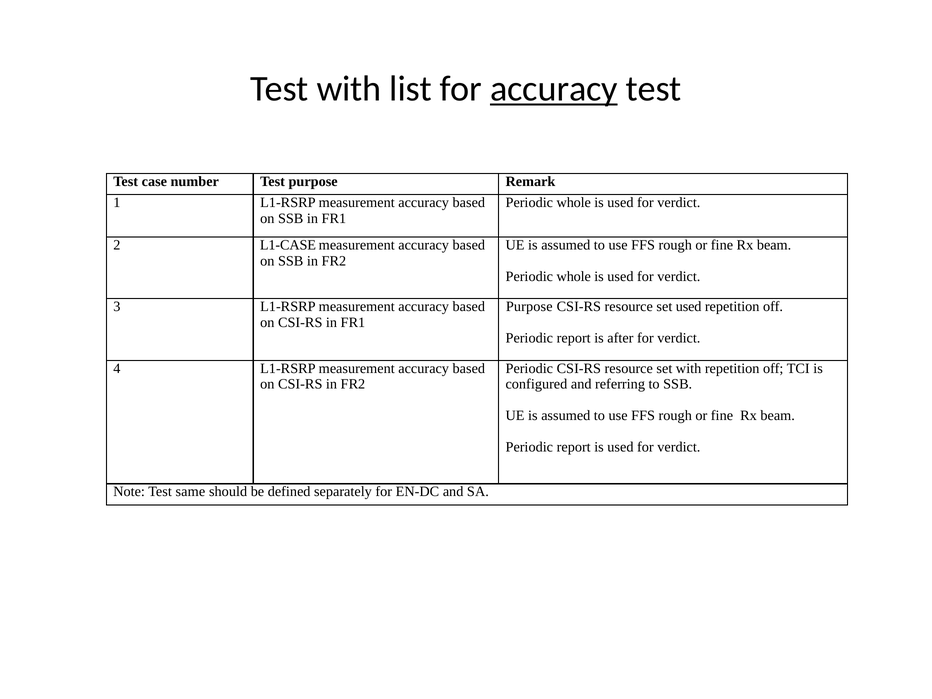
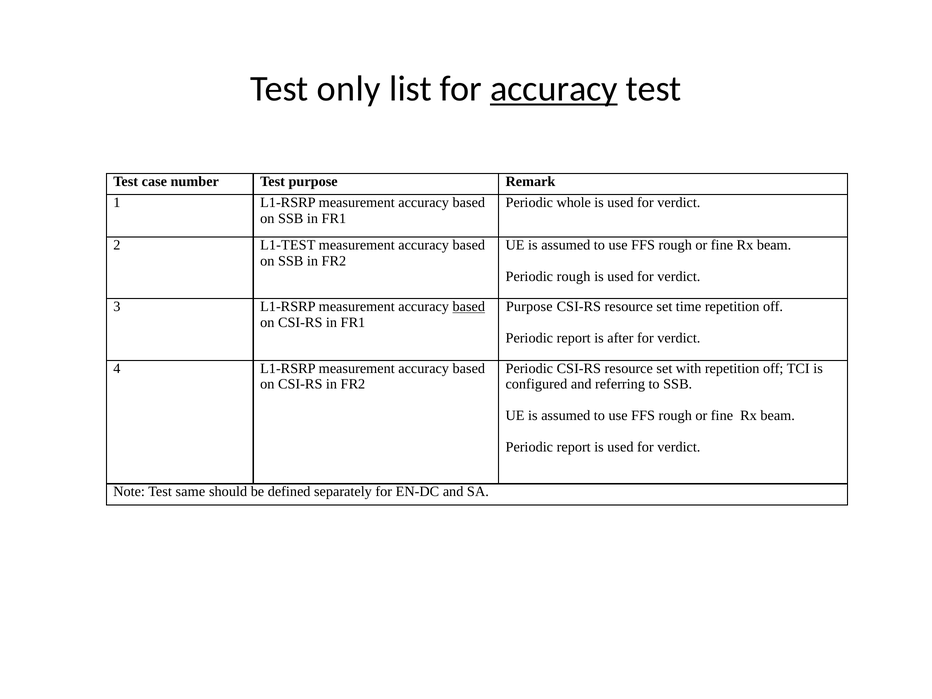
Test with: with -> only (349, 89)
L1-CASE: L1-CASE -> L1-TEST (288, 245)
whole: whole -> rough (574, 276)
based underline: none -> present (469, 307)
set used: used -> time (689, 307)
